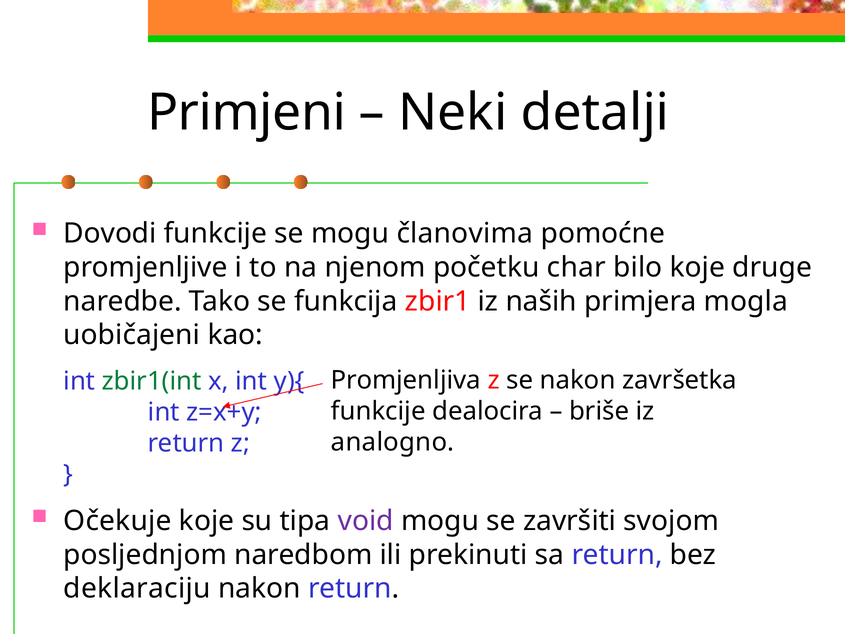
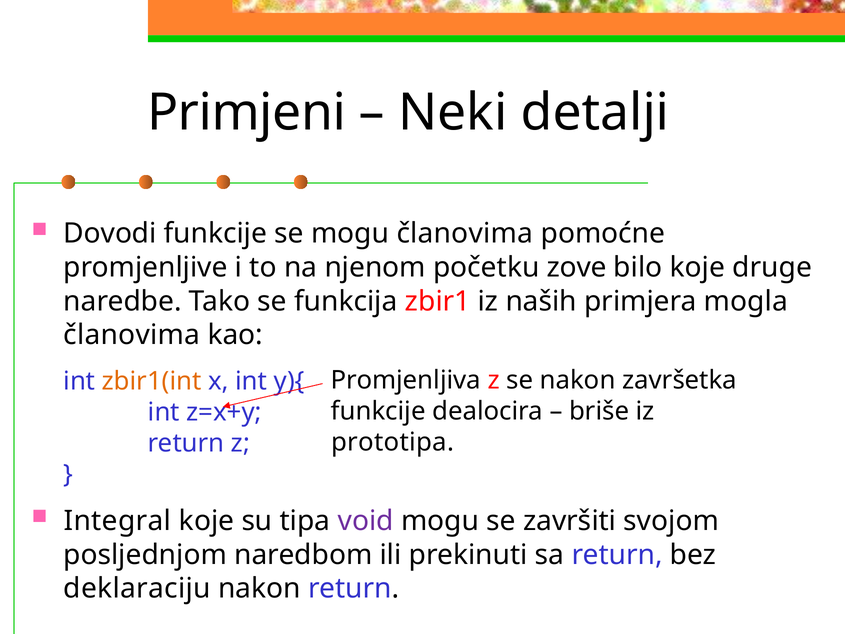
char: char -> zove (577, 267)
uobičajeni: uobičajeni -> članovima (132, 335)
zbir1(int colour: green -> orange (152, 381)
analogno: analogno -> prototipa (393, 442)
Očekuje: Očekuje -> Integral (117, 521)
